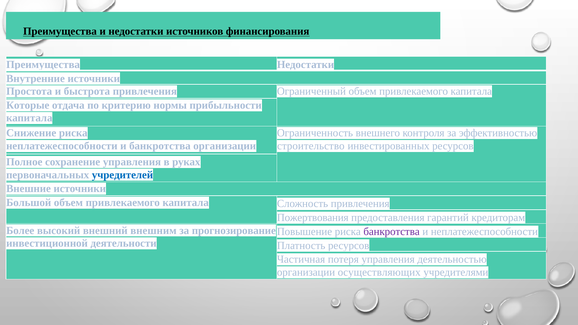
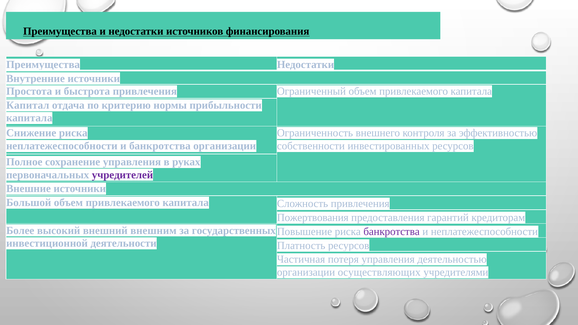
Которые: Которые -> Капитал (28, 105)
строительство: строительство -> собственности (311, 146)
учредителей colour: blue -> purple (122, 175)
прогнозирование: прогнозирование -> государственных (234, 231)
